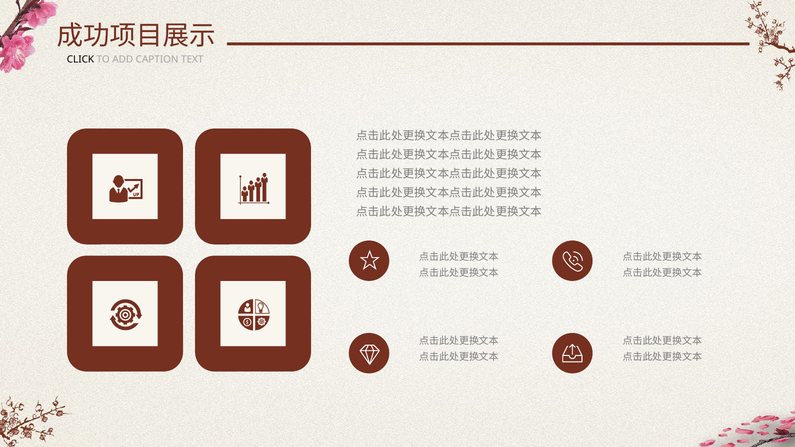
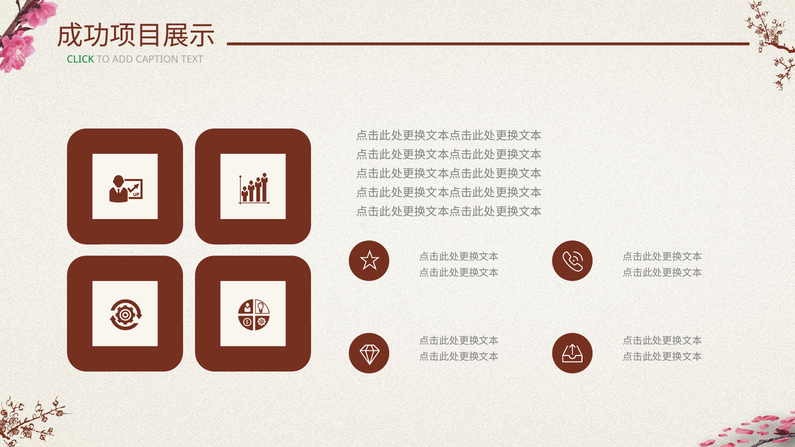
CLICK colour: black -> green (80, 60)
